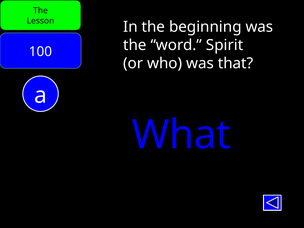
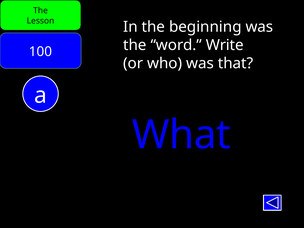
Spirit: Spirit -> Write (225, 45)
